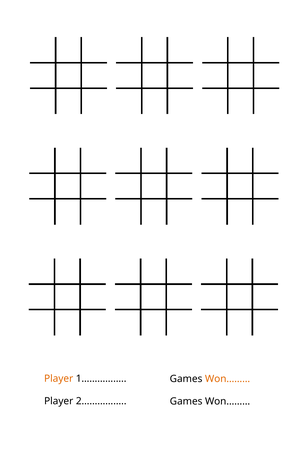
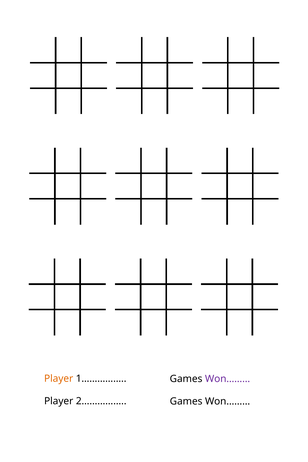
Won……… colour: orange -> purple (228, 379)
